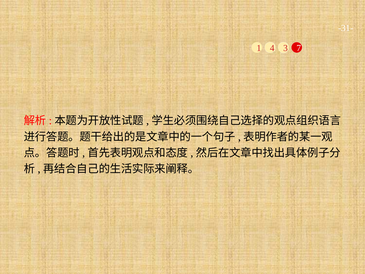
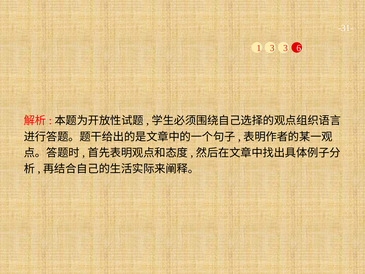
1 4: 4 -> 3 (272, 48)
7: 7 -> 6 (299, 48)
